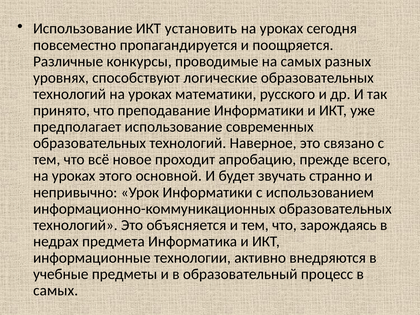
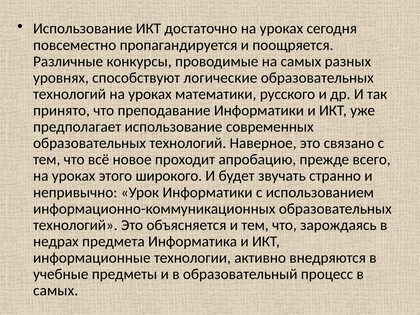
установить: установить -> достаточно (201, 29)
основной: основной -> широкого (169, 176)
